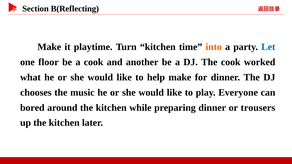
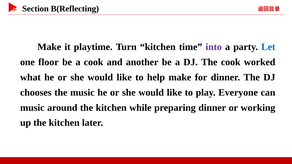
into colour: orange -> purple (214, 47)
bored: bored -> music (32, 108)
trousers: trousers -> working (258, 108)
